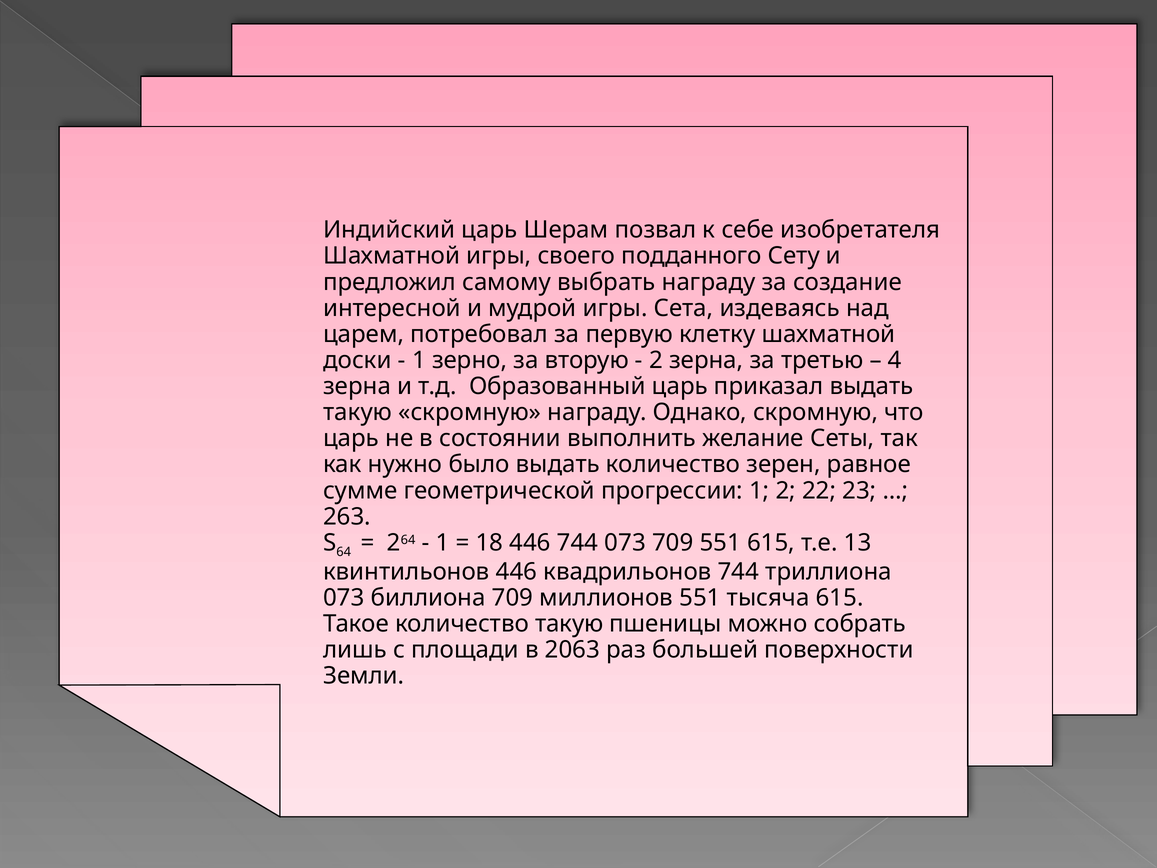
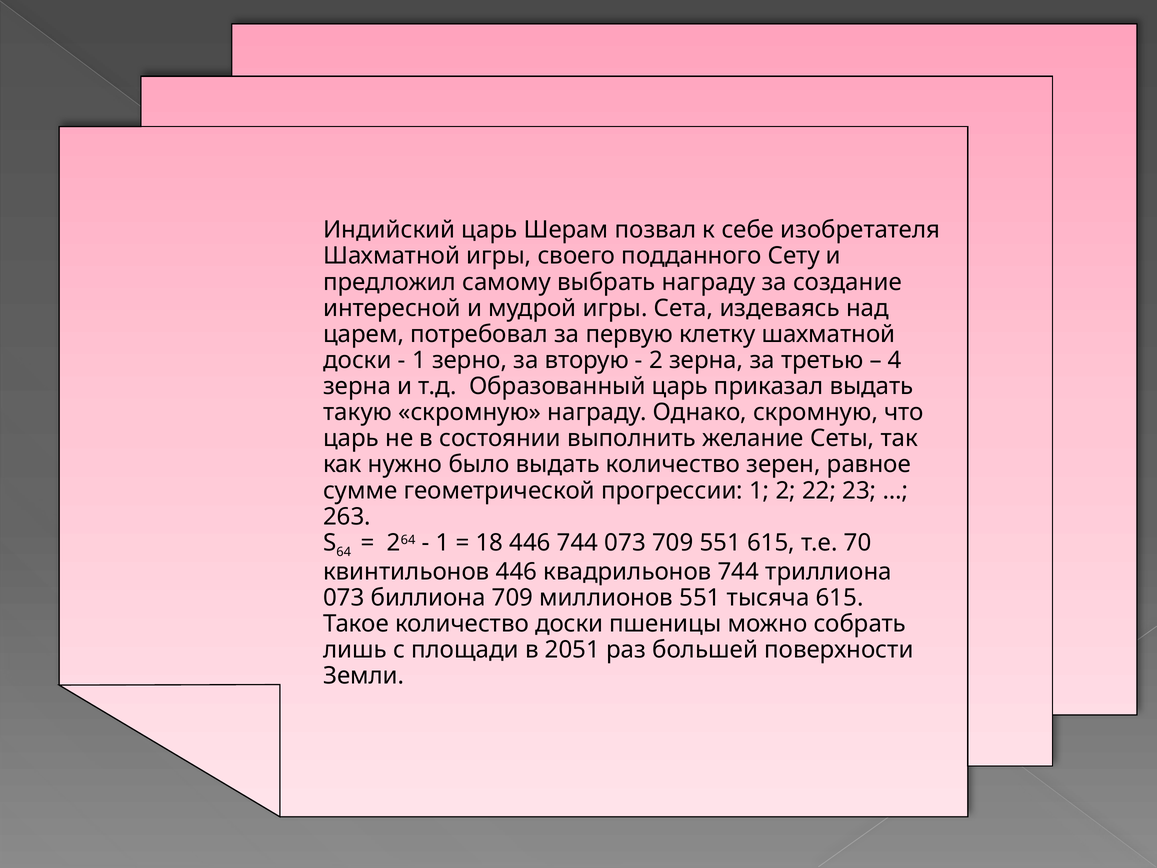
13: 13 -> 70 (858, 543)
количество такую: такую -> доски (569, 624)
2063: 2063 -> 2051 (572, 650)
